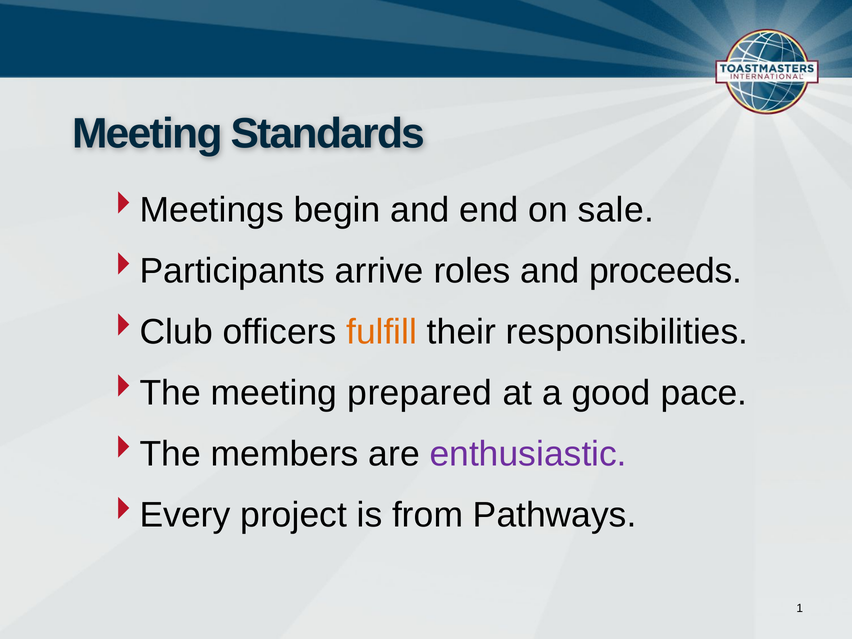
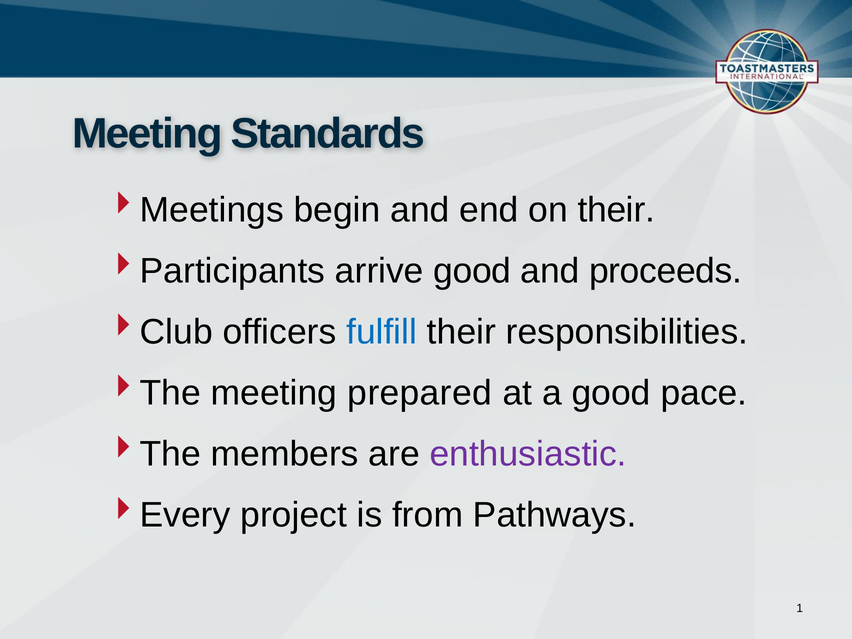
on sale: sale -> their (616, 210)
arrive roles: roles -> good (472, 271)
fulfill colour: orange -> blue (382, 332)
